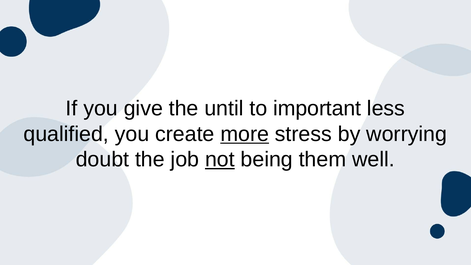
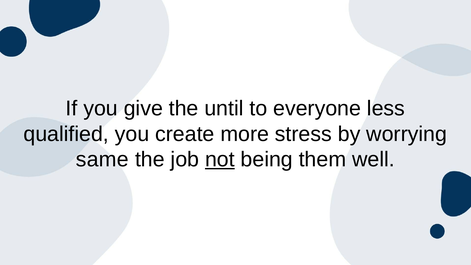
important: important -> everyone (317, 108)
more underline: present -> none (245, 134)
doubt: doubt -> same (102, 160)
